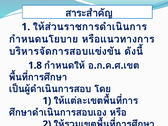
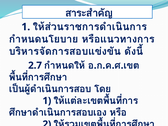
1.8: 1.8 -> 2.7 (35, 65)
